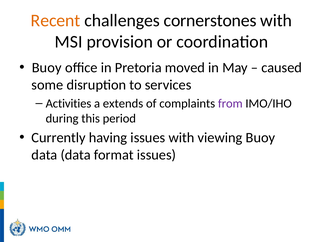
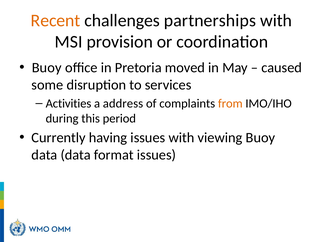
cornerstones: cornerstones -> partnerships (210, 20)
extends: extends -> address (123, 104)
from colour: purple -> orange (230, 104)
